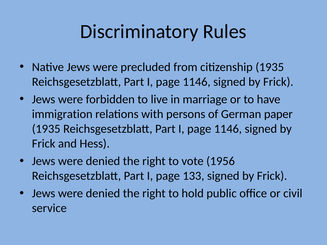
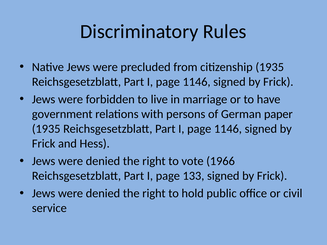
immigration: immigration -> government (62, 114)
1956: 1956 -> 1966 (221, 161)
